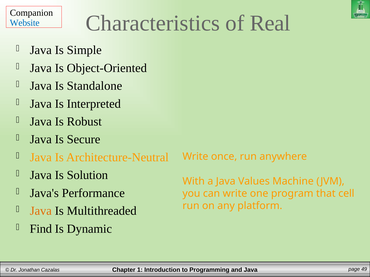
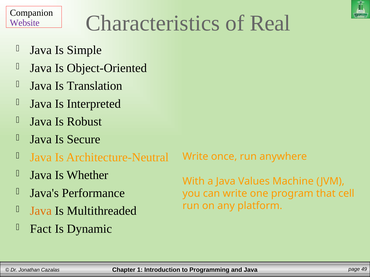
Website colour: blue -> purple (25, 23)
Standalone: Standalone -> Translation (95, 86)
Solution: Solution -> Whether (87, 175)
Find: Find -> Fact (41, 229)
